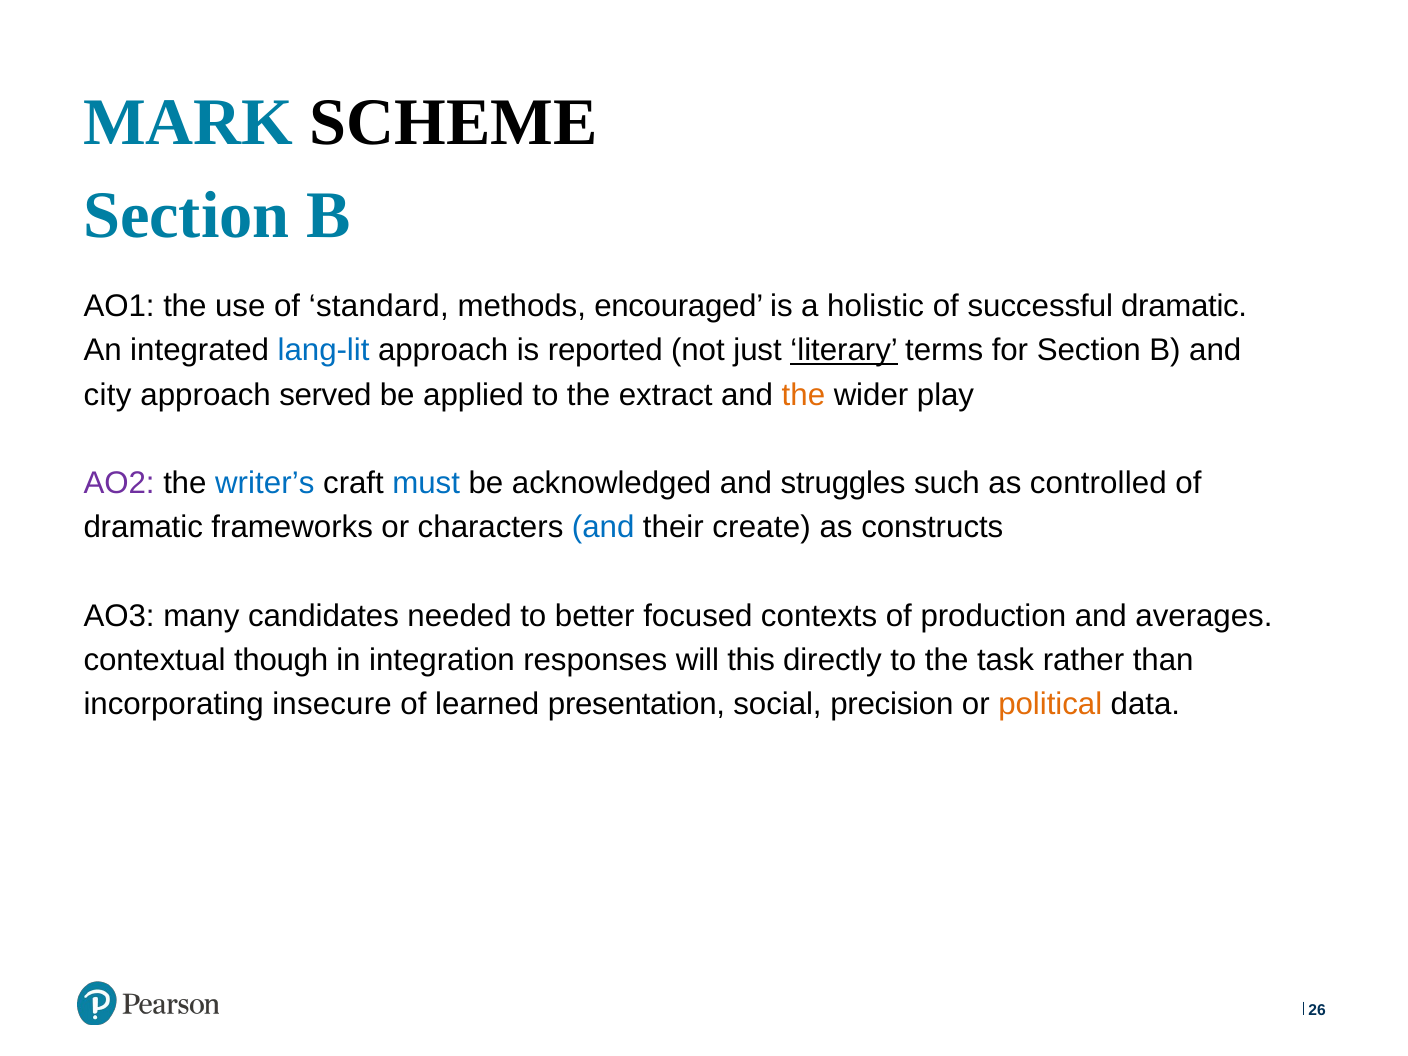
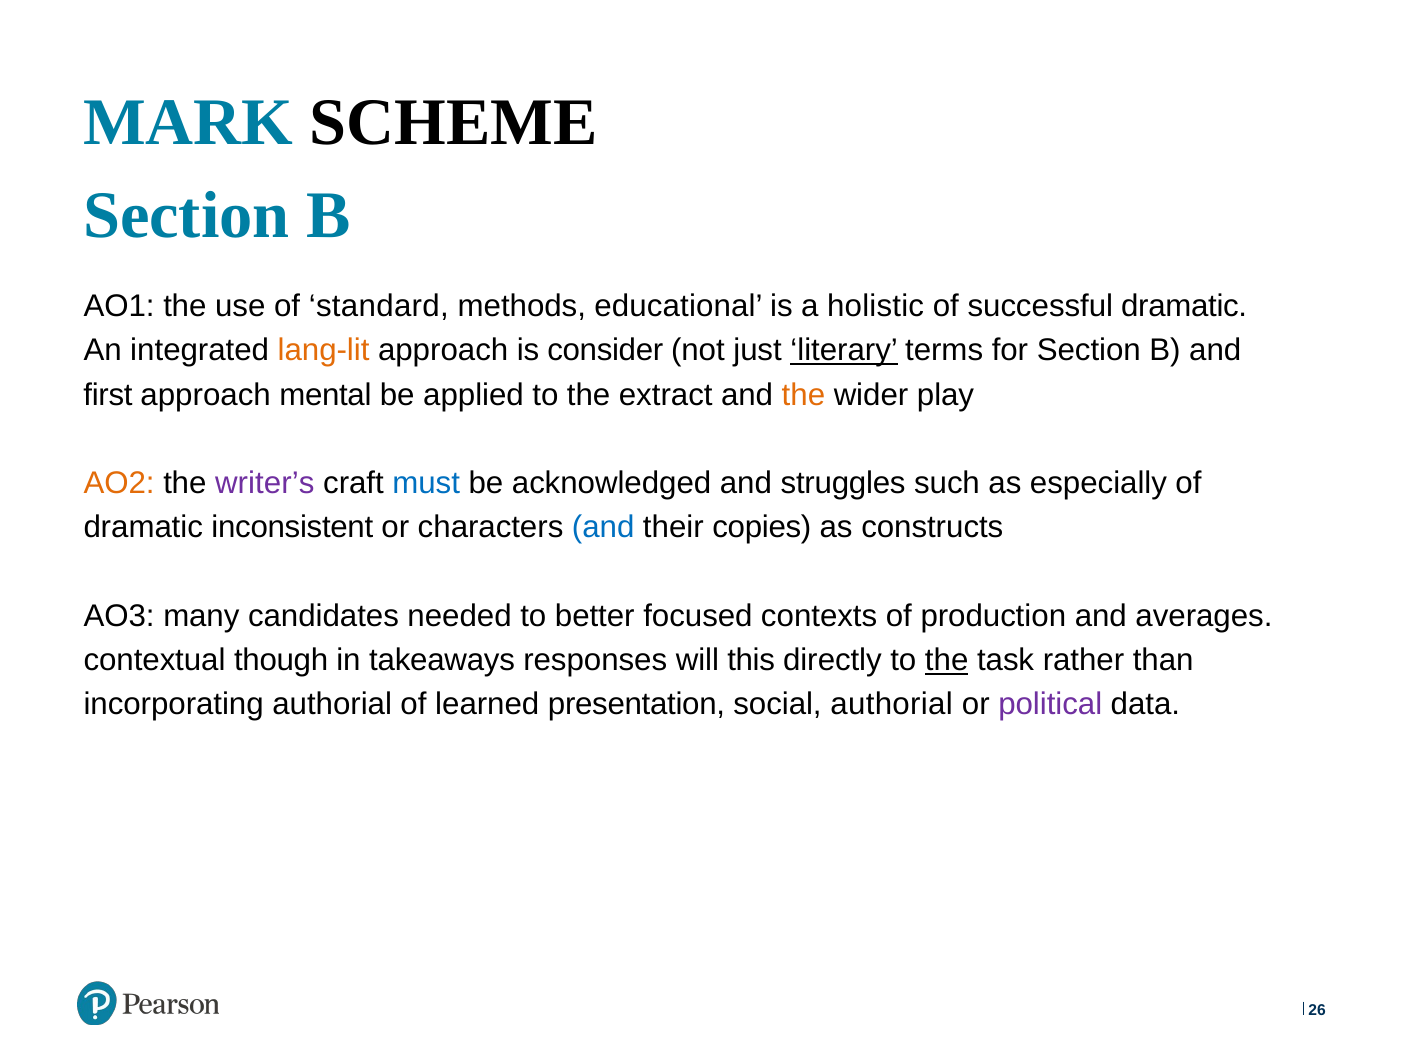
encouraged: encouraged -> educational (679, 306)
lang-lit colour: blue -> orange (324, 351)
reported: reported -> consider (605, 351)
city: city -> first (108, 395)
served: served -> mental (325, 395)
AO2 colour: purple -> orange (119, 483)
writer’s colour: blue -> purple (265, 483)
controlled: controlled -> especially (1098, 483)
frameworks: frameworks -> inconsistent (292, 527)
create: create -> copies (762, 527)
integration: integration -> takeaways (442, 660)
the underline: none -> present (947, 660)
incorporating insecure: insecure -> authorial (332, 704)
social precision: precision -> authorial (892, 704)
political colour: orange -> purple (1050, 704)
